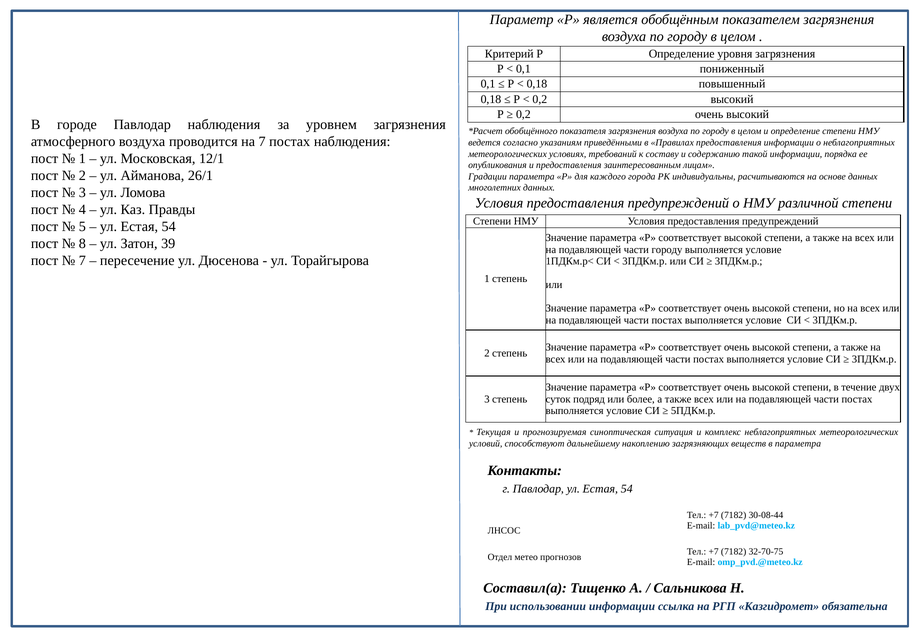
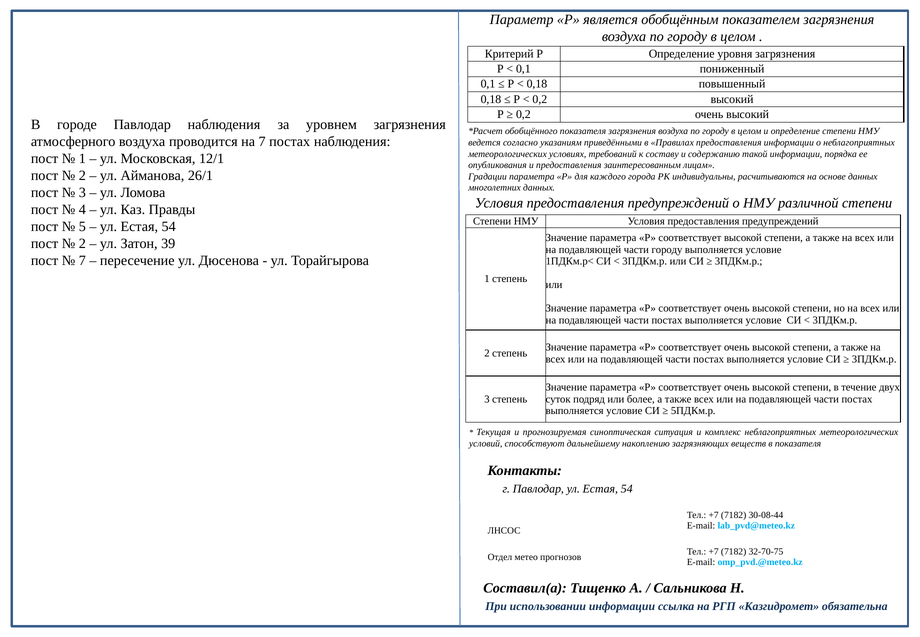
8: 8 -> 2 (82, 244)
в параметра: параметра -> показателя (798, 444)
